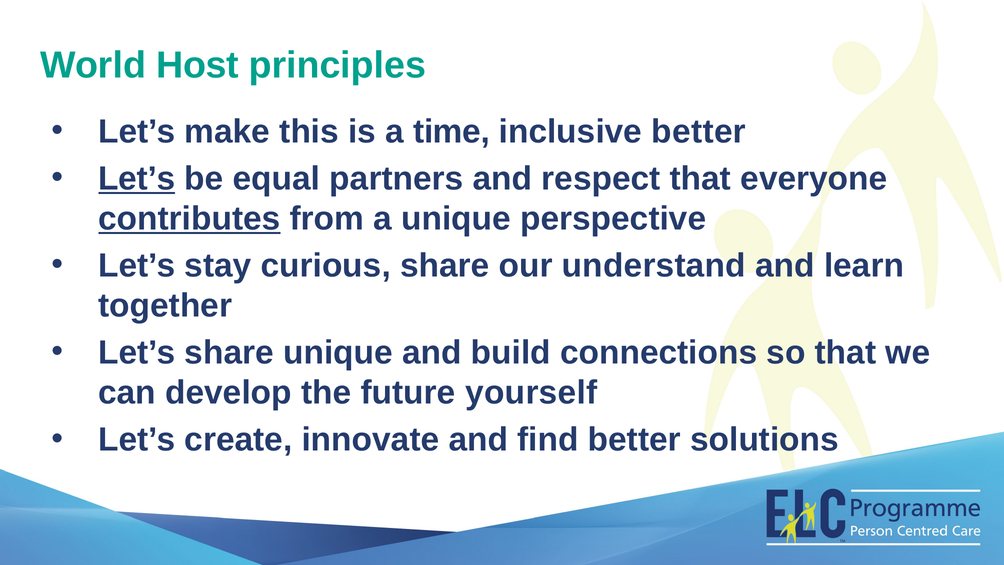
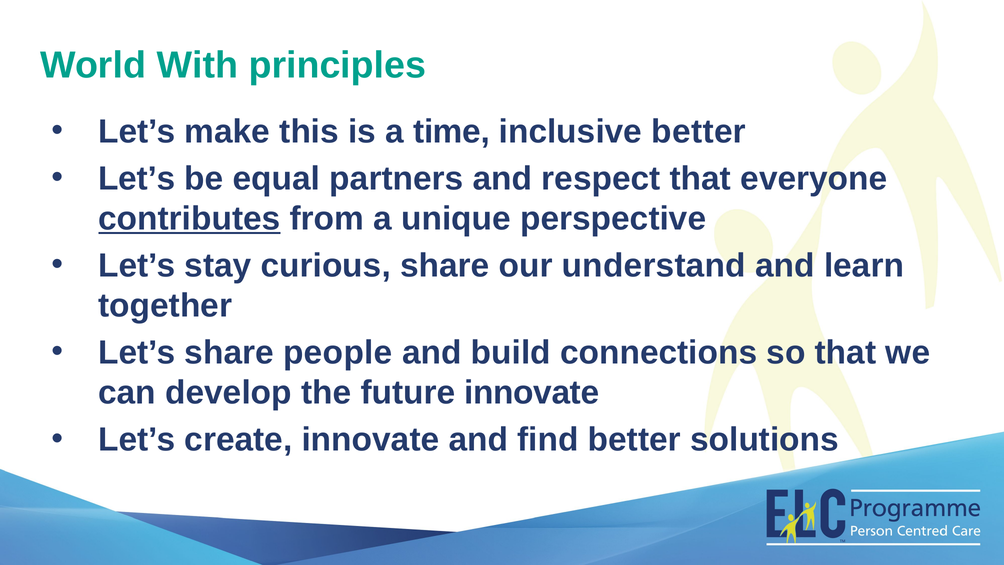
Host: Host -> With (197, 65)
Let’s underline: present -> none (137, 178)
share unique: unique -> people (338, 352)
future yourself: yourself -> innovate (532, 393)
